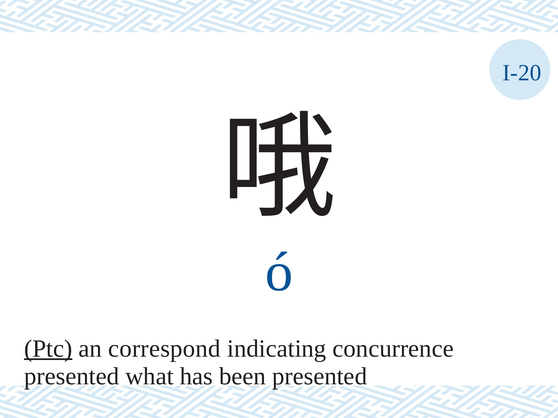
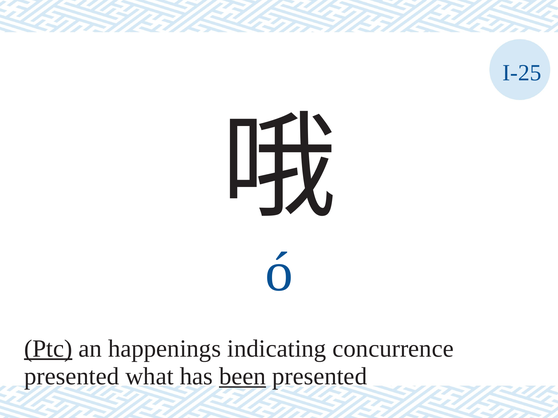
I-20: I-20 -> I-25 (522, 73)
correspond: correspond -> happenings (165, 349)
been underline: none -> present (242, 377)
